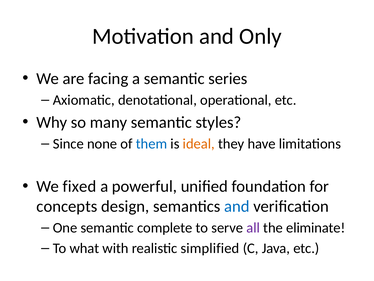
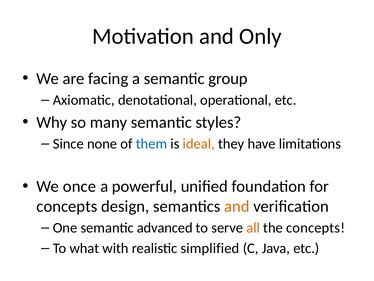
series: series -> group (228, 78)
fixed: fixed -> once (79, 186)
and colour: blue -> orange (237, 206)
complete: complete -> advanced (165, 227)
all colour: purple -> orange (253, 227)
the eliminate: eliminate -> concepts (316, 227)
